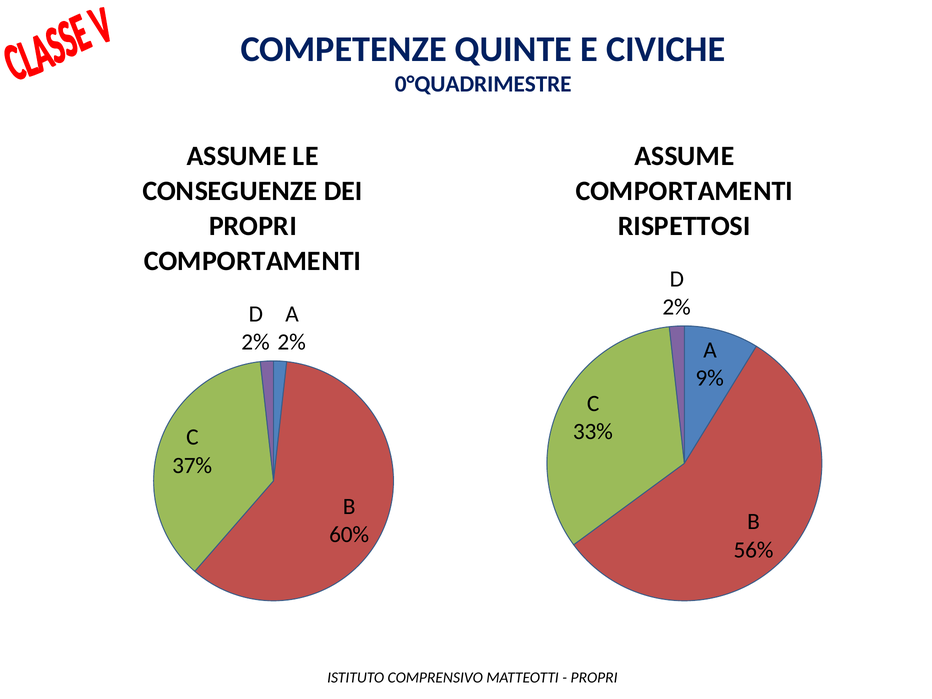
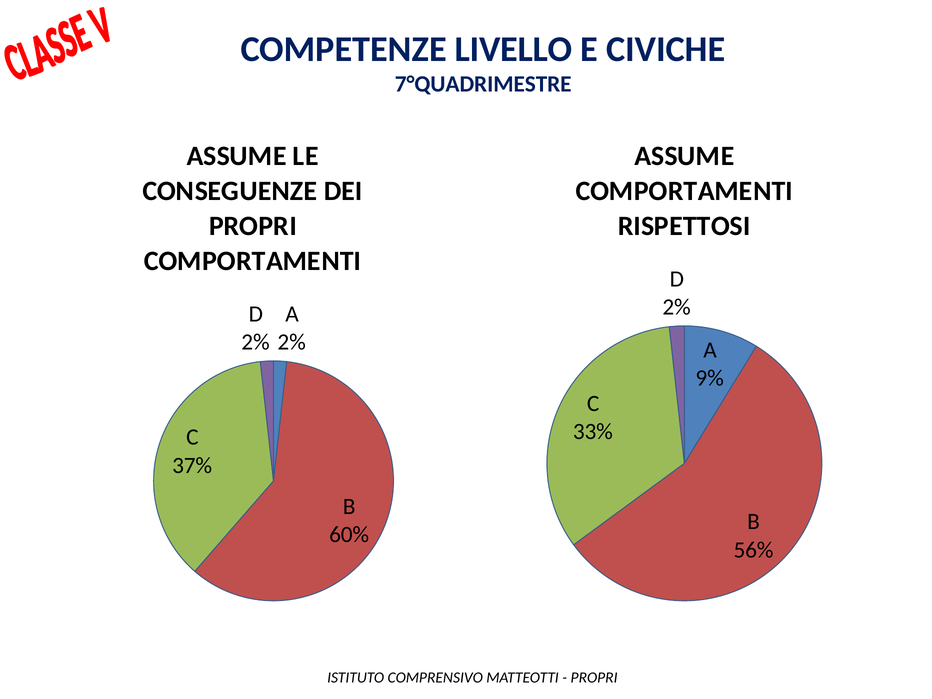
QUINTE: QUINTE -> LIVELLO (514, 49)
0°QUADRIMESTRE: 0°QUADRIMESTRE -> 7°QUADRIMESTRE (483, 84)
